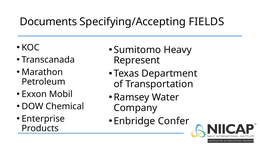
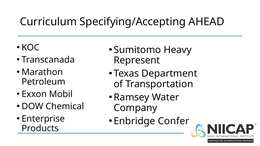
Documents: Documents -> Curriculum (48, 22)
FIELDS: FIELDS -> AHEAD (207, 22)
